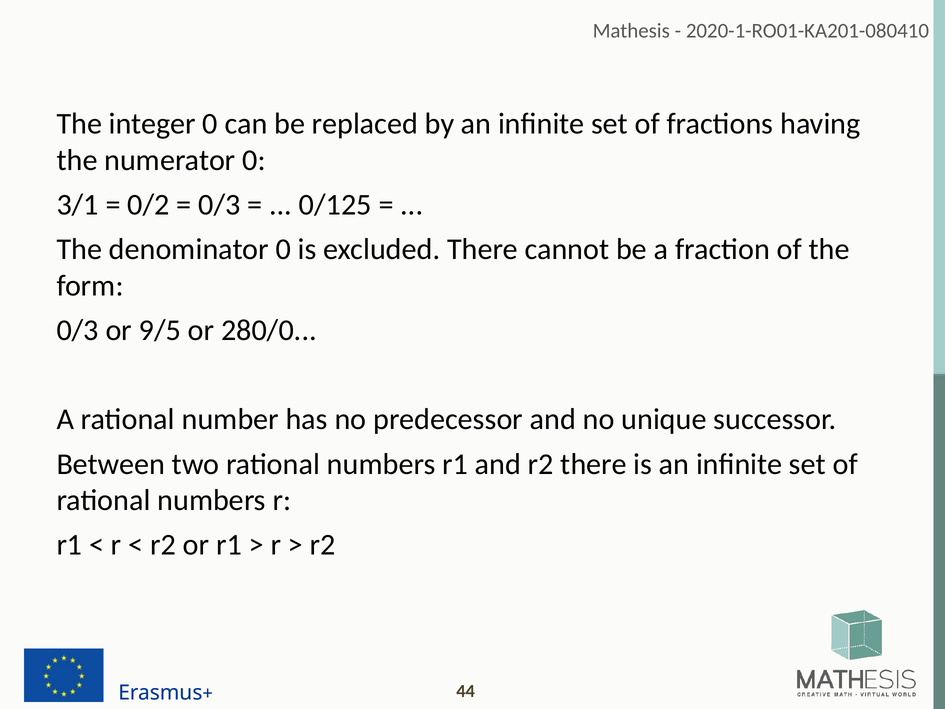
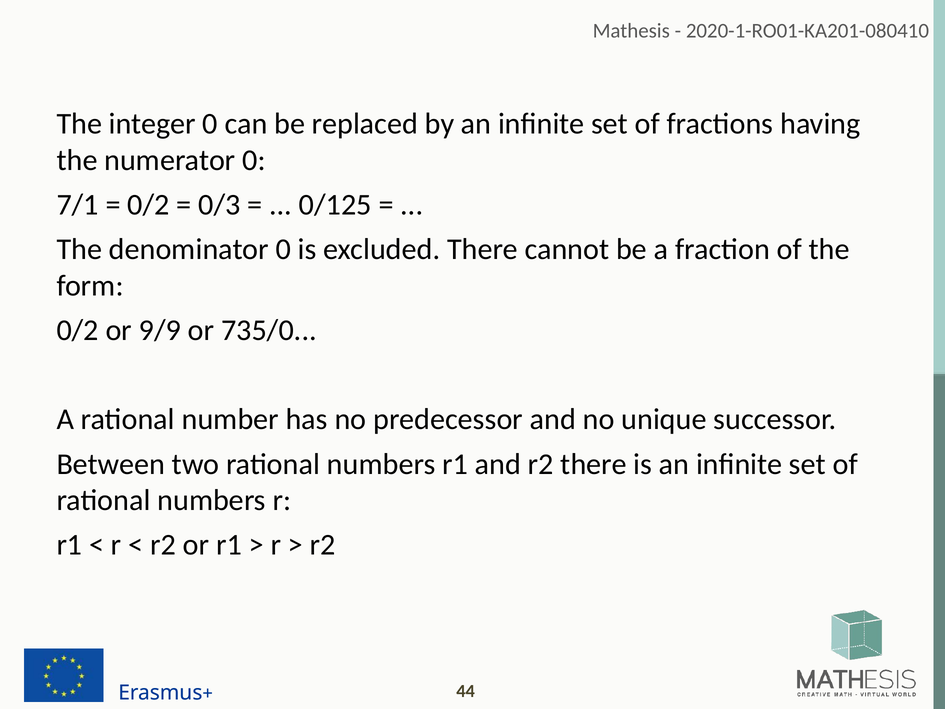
3/1: 3/1 -> 7/1 (78, 205)
0/3: 0/3 -> 0/2 (78, 330)
9/5: 9/5 -> 9/9 (160, 330)
280/0: 280/0 -> 735/0 (269, 330)
